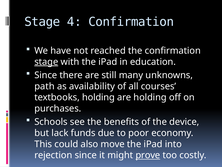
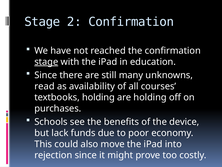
4: 4 -> 2 (74, 22)
path: path -> read (44, 86)
prove underline: present -> none (148, 155)
